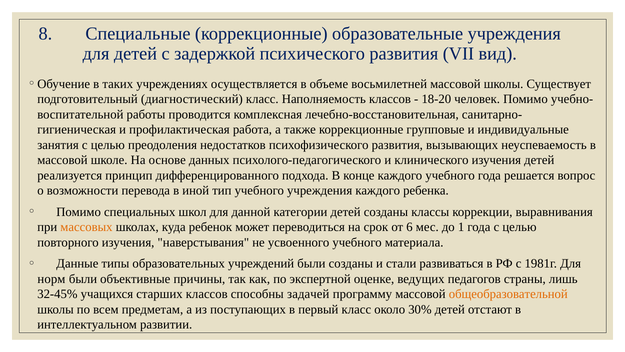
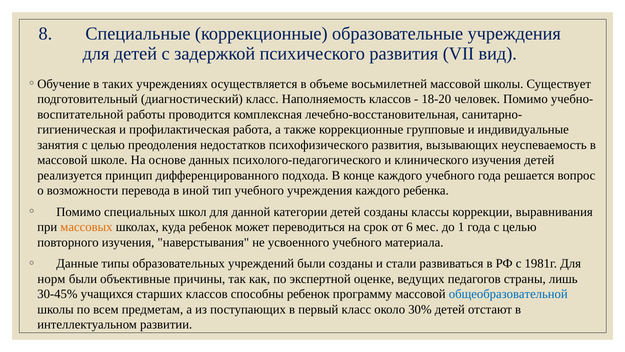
32-45%: 32-45% -> 30-45% (57, 294)
способны задачей: задачей -> ребенок (308, 294)
общеобразовательной colour: orange -> blue (508, 294)
